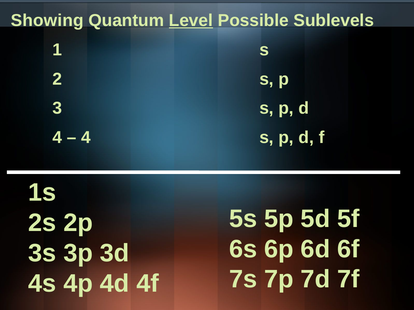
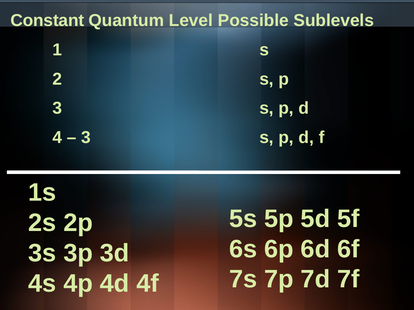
Showing: Showing -> Constant (47, 20)
Level underline: present -> none (191, 20)
4: 4 -> 3 (86, 138)
